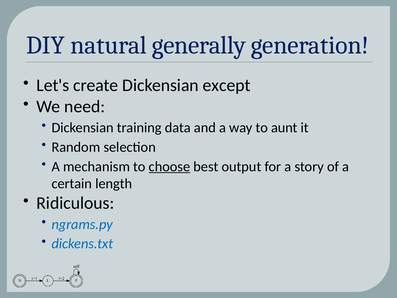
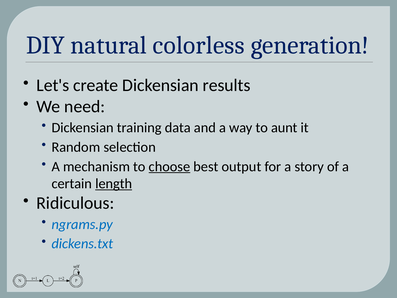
generally: generally -> colorless (199, 45)
except: except -> results (227, 85)
length underline: none -> present (114, 184)
